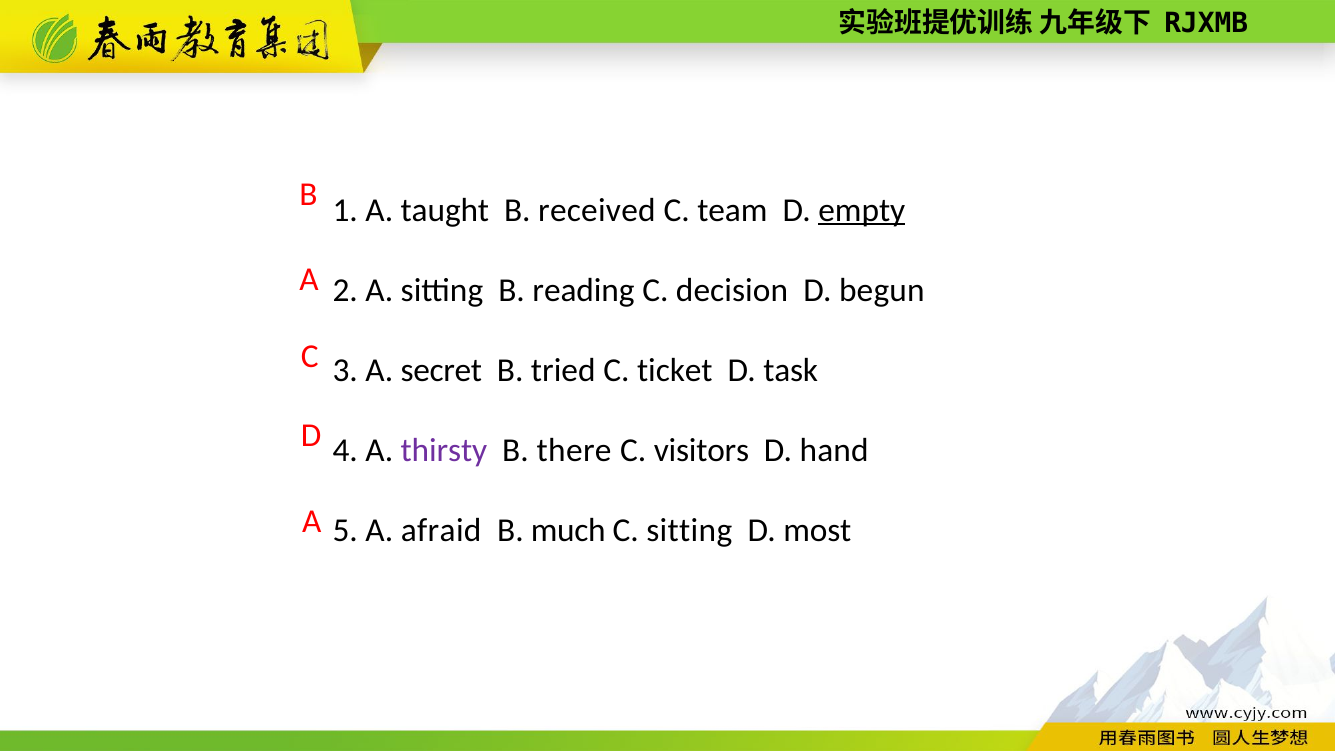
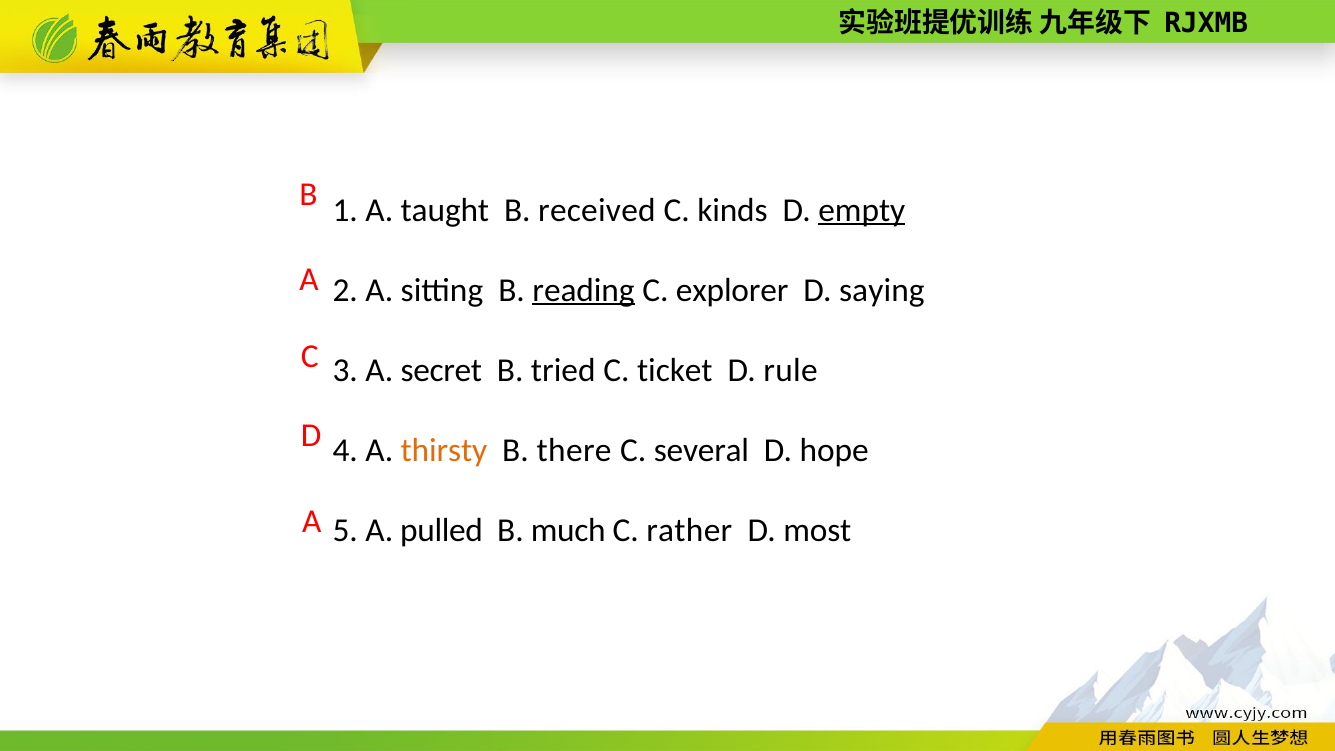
team: team -> kinds (732, 210)
reading underline: none -> present (584, 290)
decision: decision -> explorer (732, 290)
begun: begun -> saying (882, 290)
task: task -> rule (790, 370)
thirsty colour: purple -> orange (444, 450)
visitors: visitors -> several (701, 450)
hand: hand -> hope (834, 450)
afraid: afraid -> pulled (442, 530)
C sitting: sitting -> rather (689, 530)
